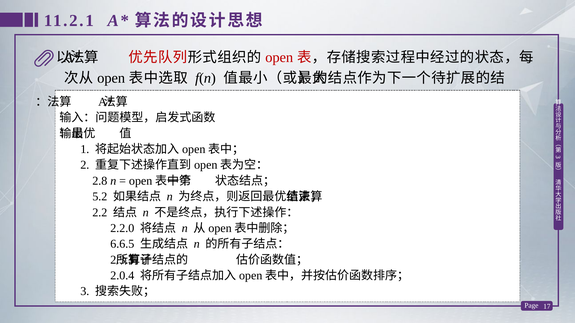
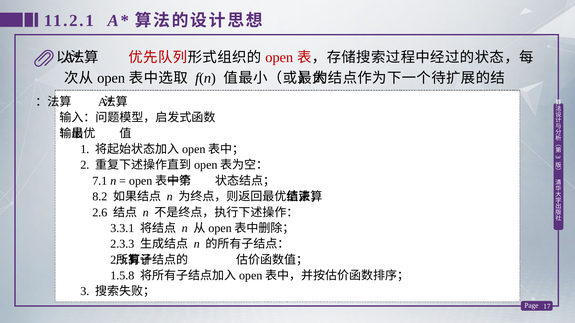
2.8: 2.8 -> 7.1 (100, 181)
5.2: 5.2 -> 8.2 (100, 197)
2.2: 2.2 -> 2.6 (100, 213)
2.2.0: 2.2.0 -> 3.3.1 (122, 228)
6.6.5: 6.6.5 -> 2.3.3 (122, 244)
2.0.4: 2.0.4 -> 1.5.8 (122, 276)
